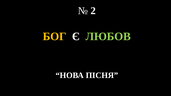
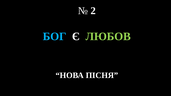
БОГ colour: yellow -> light blue (55, 37)
